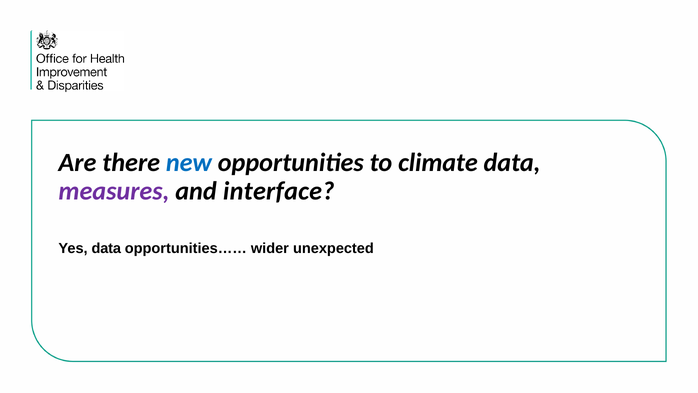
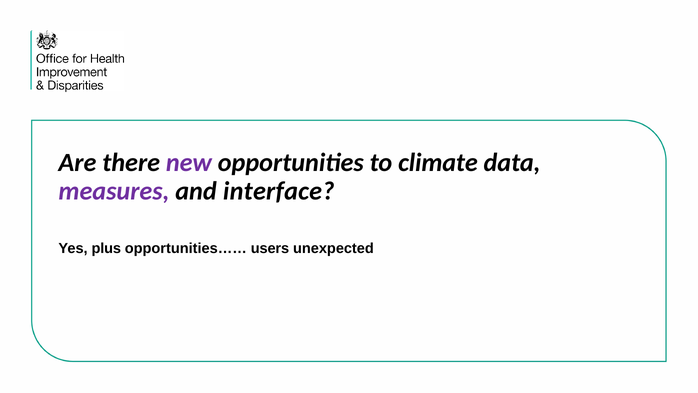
new colour: blue -> purple (189, 163)
Yes data: data -> plus (106, 248)
wider: wider -> users (270, 248)
